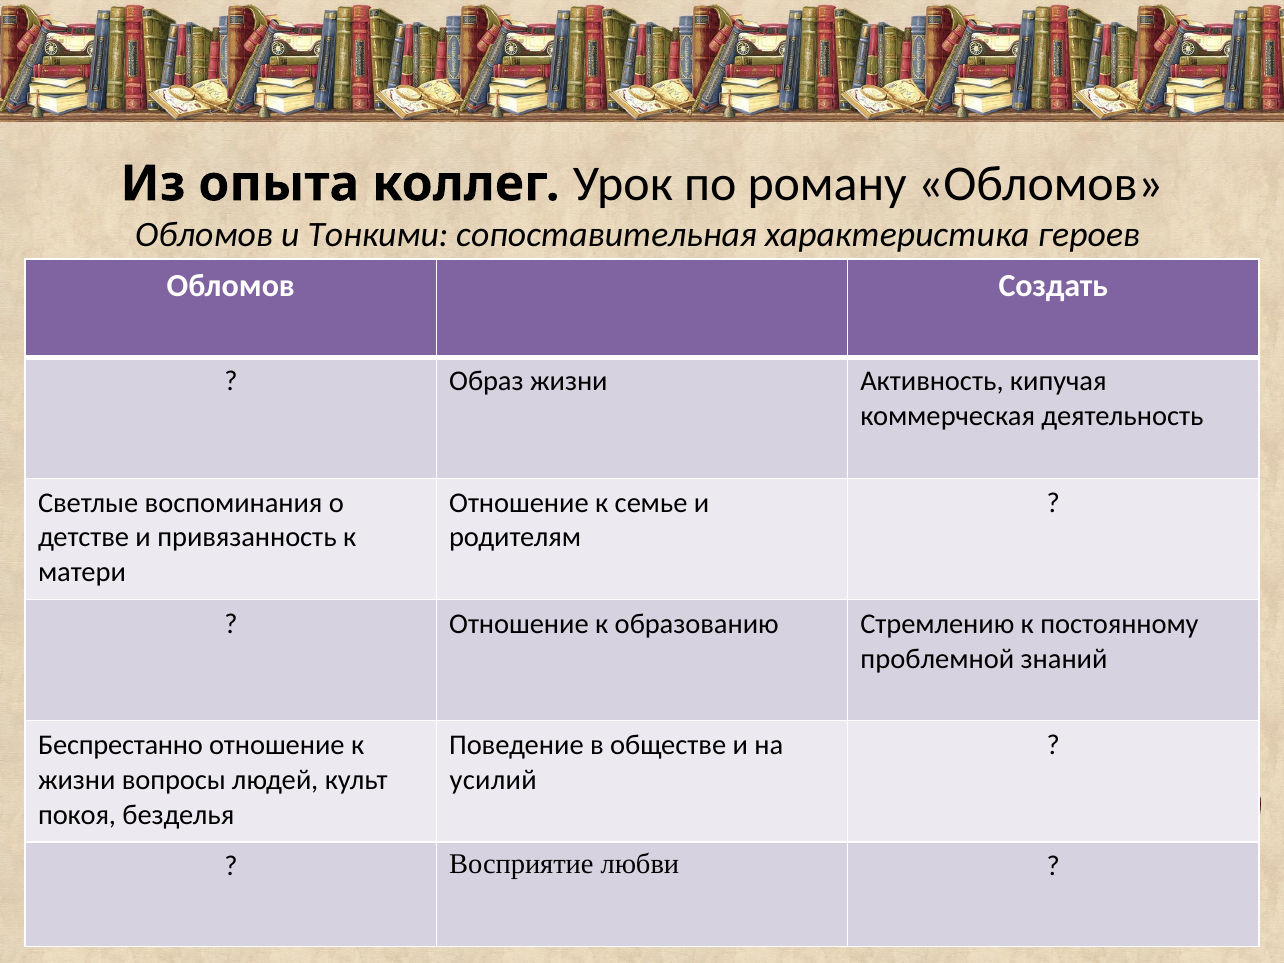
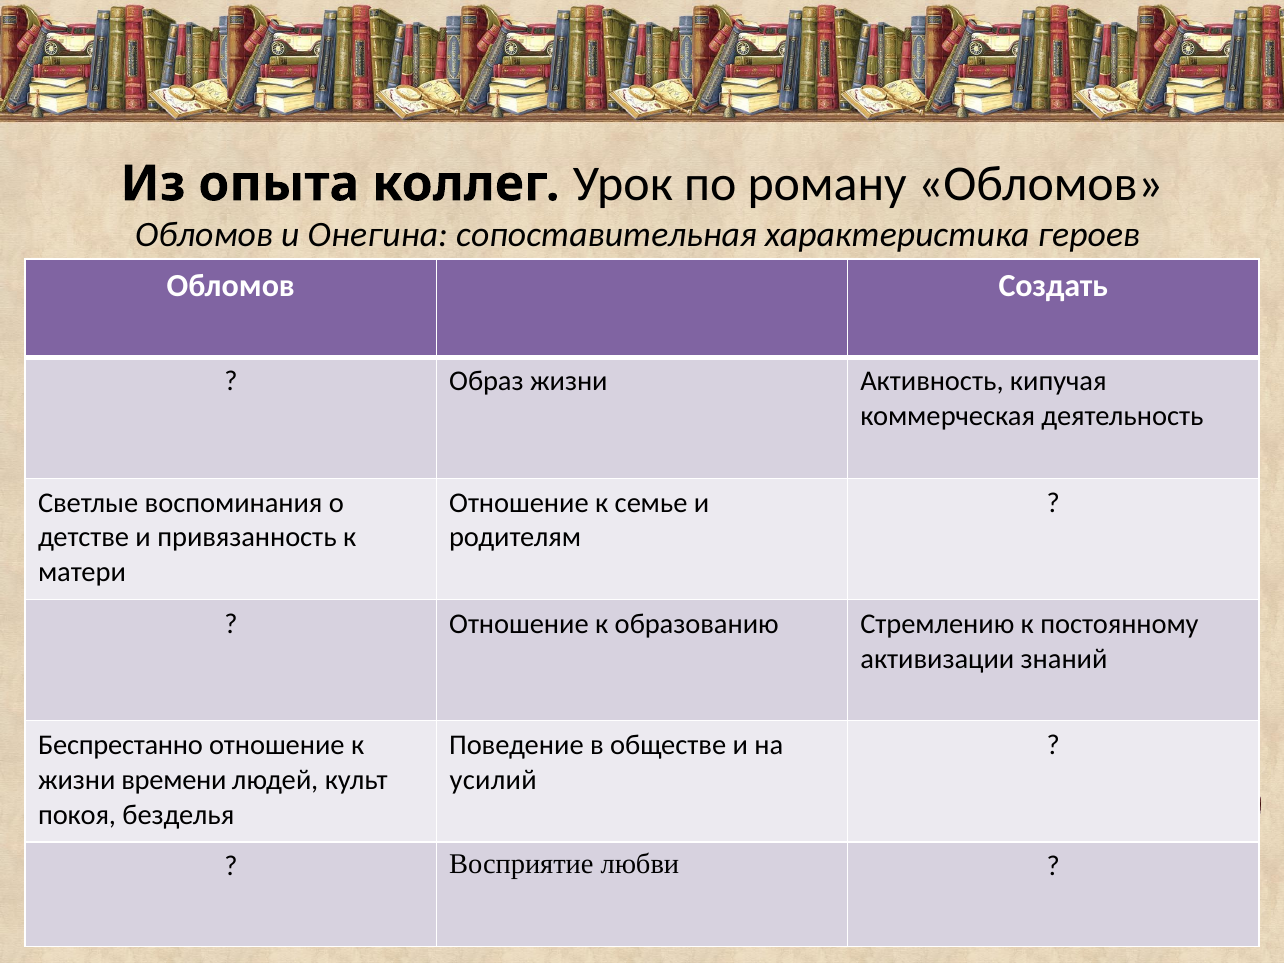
Тонкими: Тонкими -> Онегина (378, 234)
проблемной: проблемной -> активизации (937, 659)
вопросы: вопросы -> времени (174, 780)
